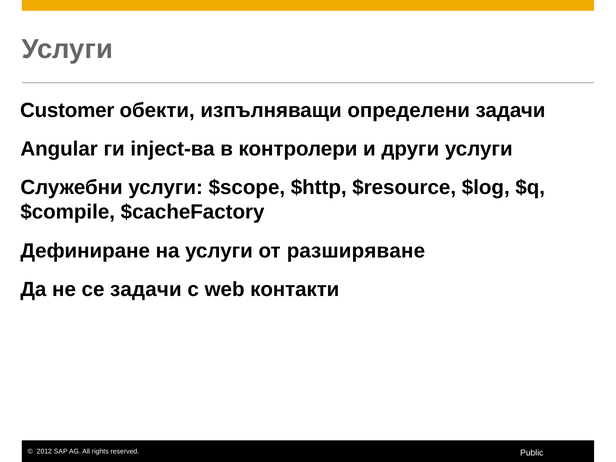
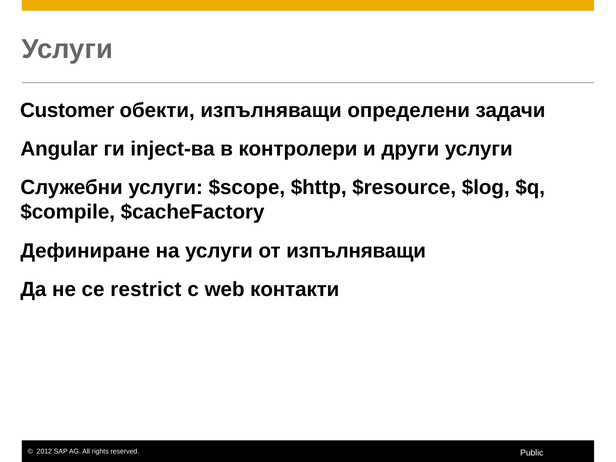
от разширяване: разширяване -> изпълняващи (356, 251)
се задачи: задачи -> restrict (146, 289)
